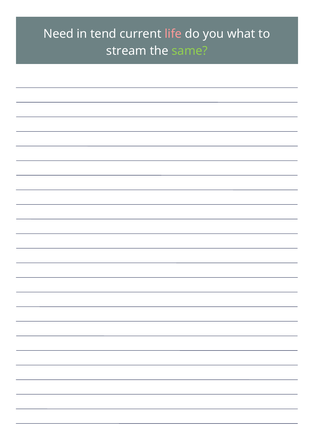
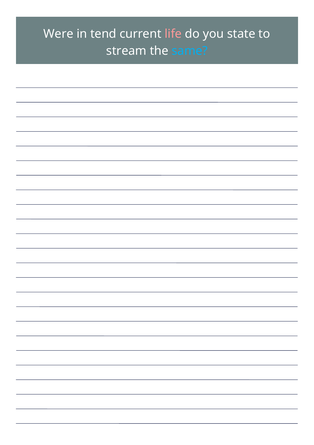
Need: Need -> Were (58, 34)
what: what -> state (241, 34)
same colour: light green -> light blue (190, 51)
